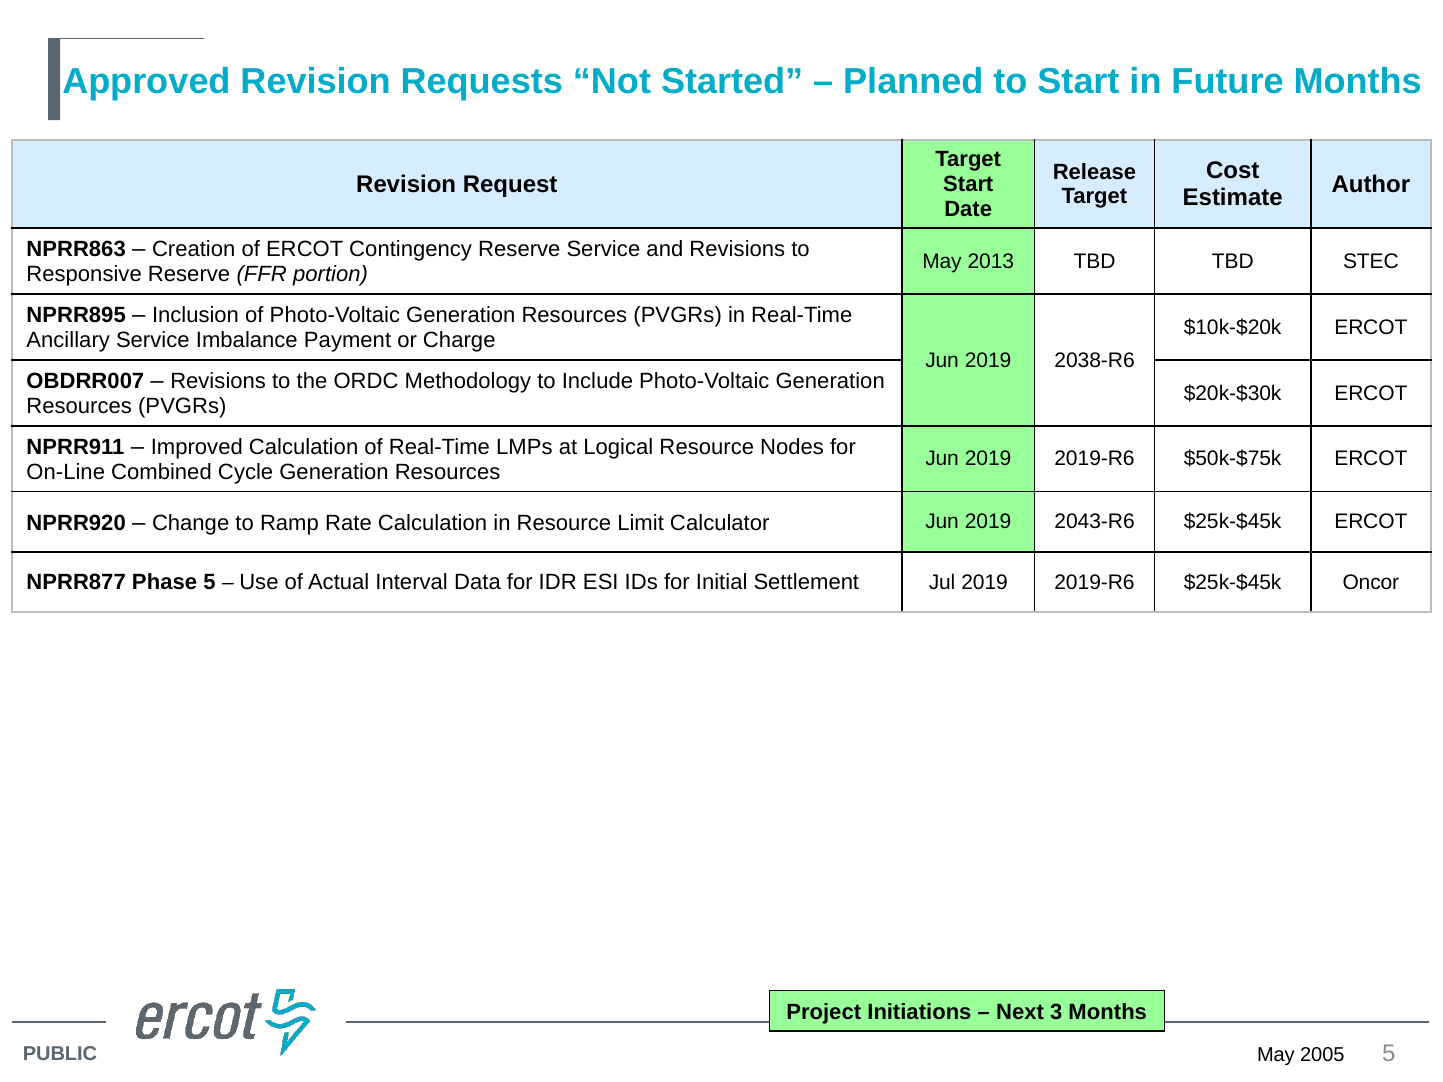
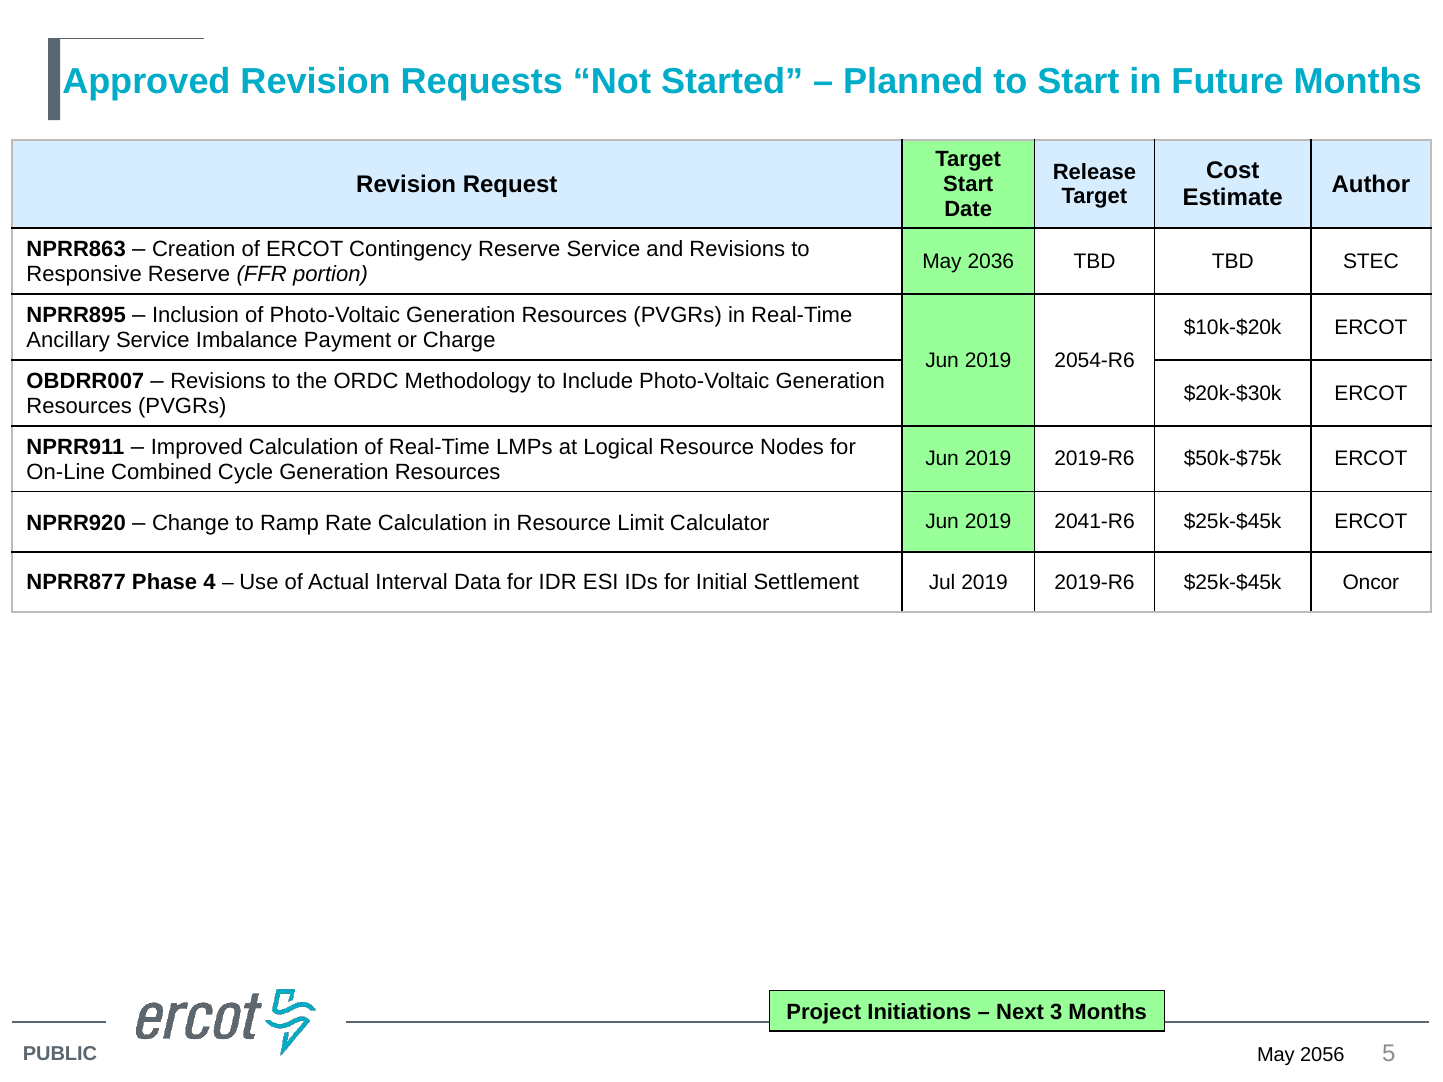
2013: 2013 -> 2036 (991, 261)
2038-R6: 2038-R6 -> 2054-R6 (1095, 360)
2043-R6: 2043-R6 -> 2041-R6 (1095, 522)
Phase 5: 5 -> 4 (209, 582)
2005: 2005 -> 2056 (1322, 1055)
